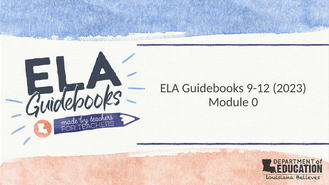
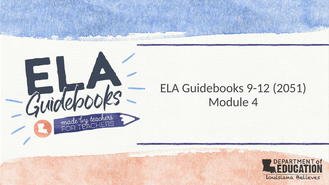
2023: 2023 -> 2051 (289, 88)
0: 0 -> 4 (255, 102)
